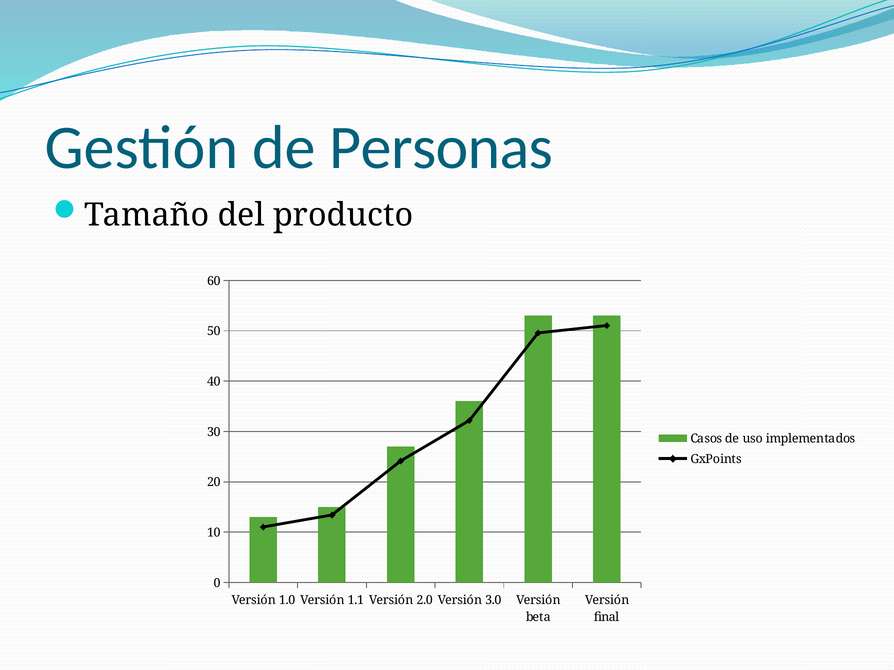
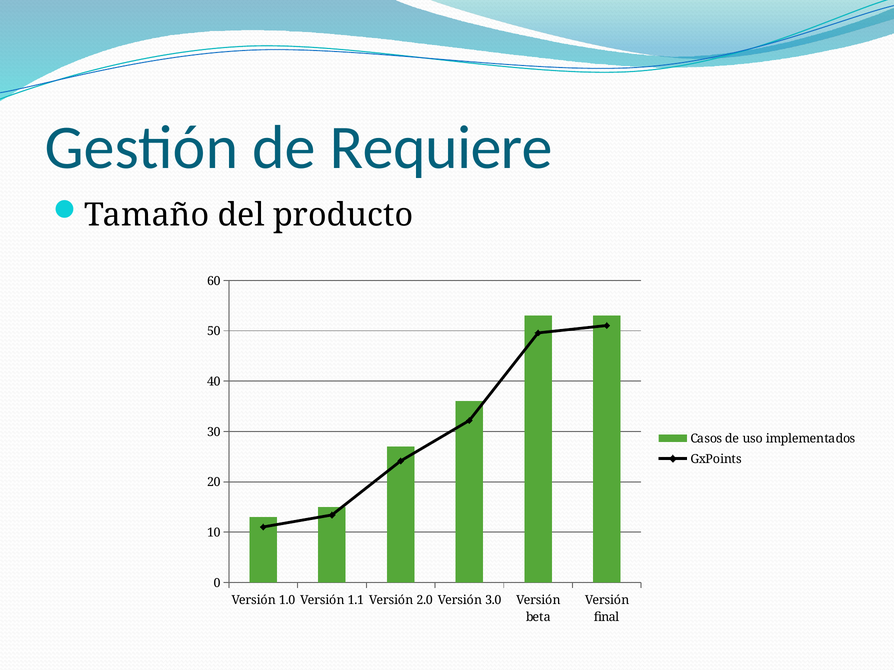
Personas: Personas -> Requiere (441, 148)
